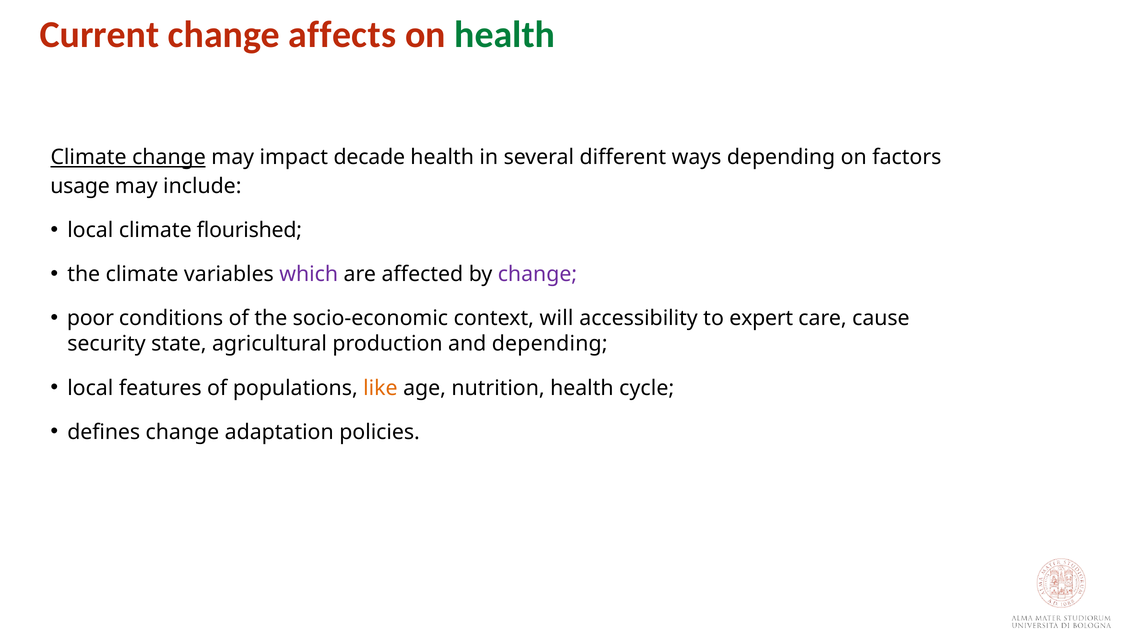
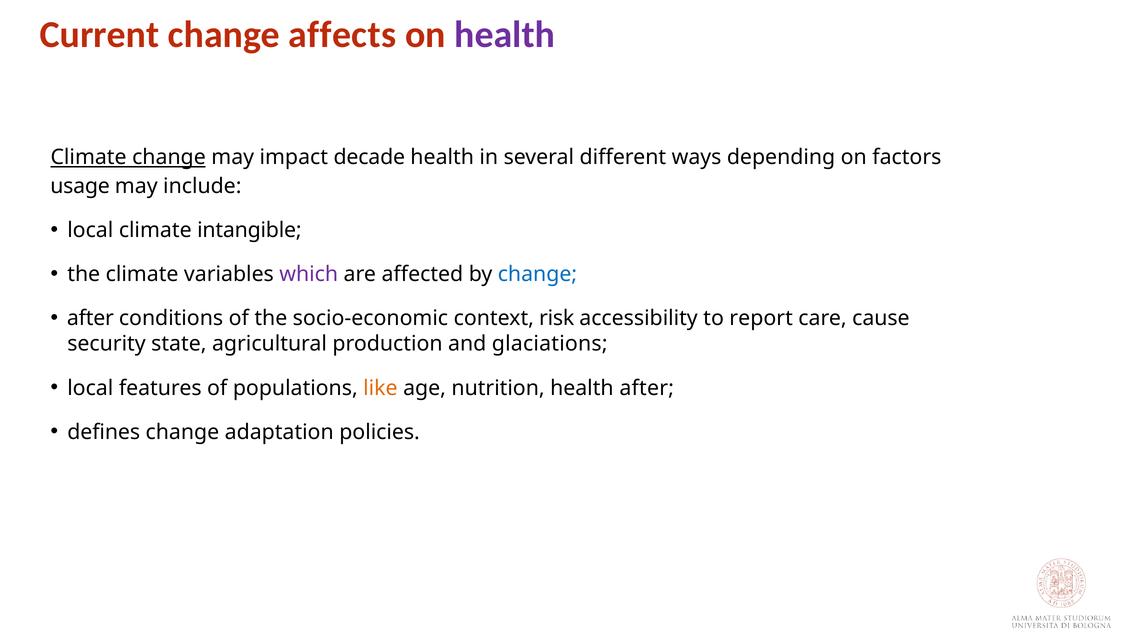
health colour: green -> purple (505, 34)
flourished: flourished -> intangible (249, 230)
change colour: purple -> blue (537, 274)
poor: poor -> after (90, 318)
will: will -> risk (557, 318)
expert: expert -> report (761, 318)
and depending: depending -> glaciations (550, 344)
health cycle: cycle -> after (647, 388)
